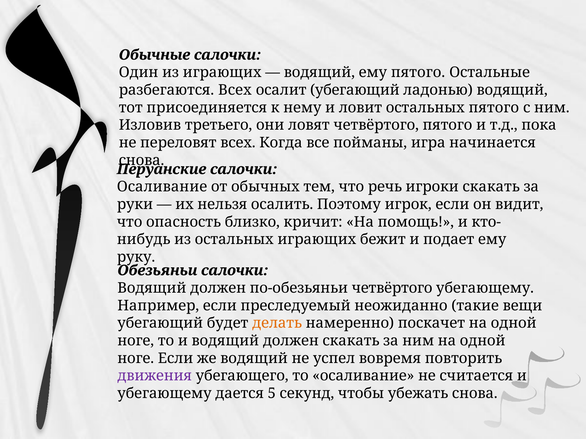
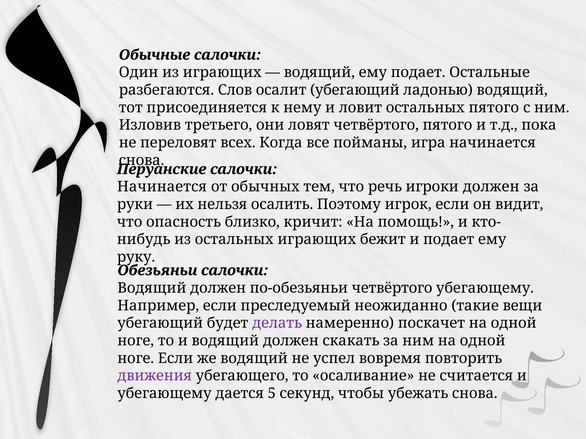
ему пятого: пятого -> подает (418, 73)
разбегаются Всех: Всех -> Слов (235, 90)
Осаливание: Осаливание -> Начинается (162, 187)
игроки скакать: скакать -> должен (491, 187)
делать colour: orange -> purple (277, 323)
